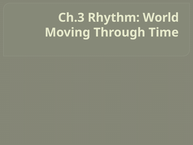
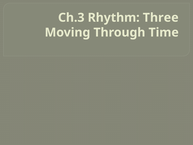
World: World -> Three (161, 18)
